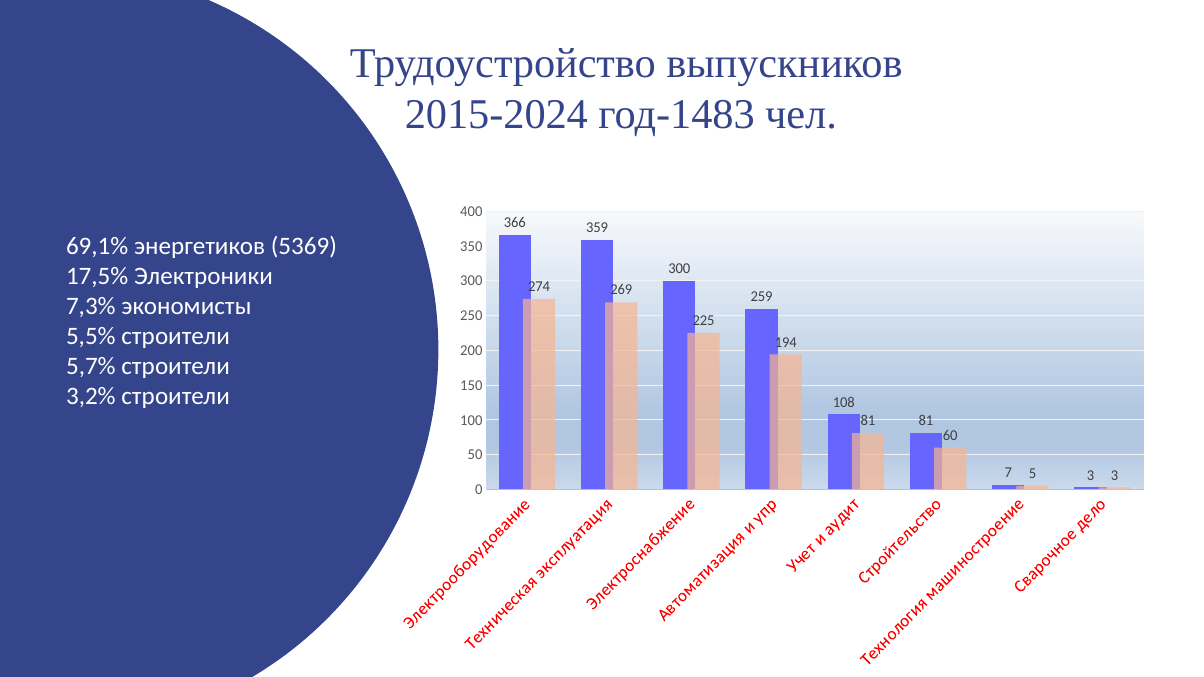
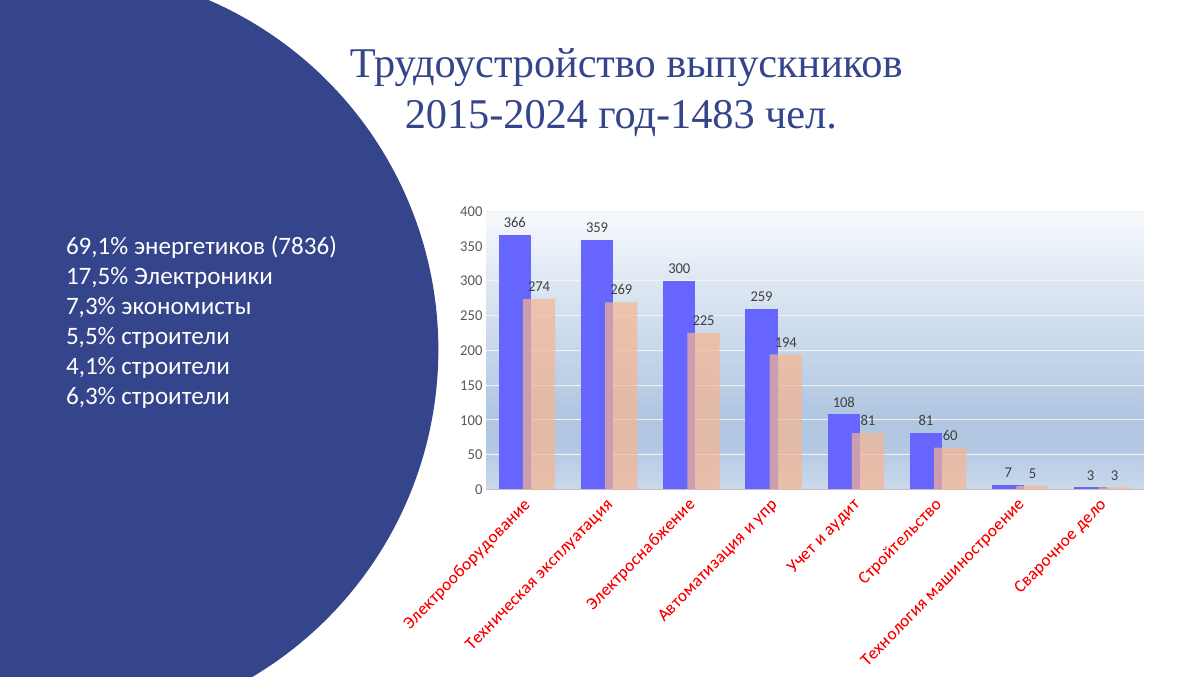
5369: 5369 -> 7836 (304, 246)
5,7%: 5,7% -> 4,1% (91, 367)
3,2%: 3,2% -> 6,3% (91, 397)
